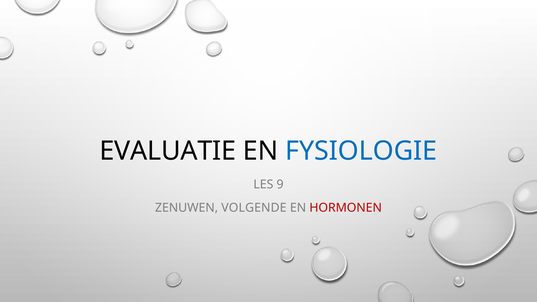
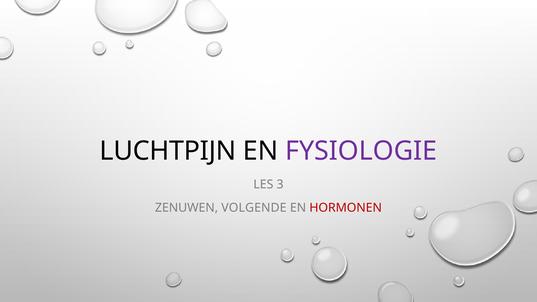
EVALUATIE: EVALUATIE -> LUCHTPIJN (168, 151)
FYSIOLOGIE colour: blue -> purple (361, 151)
9: 9 -> 3 (280, 184)
